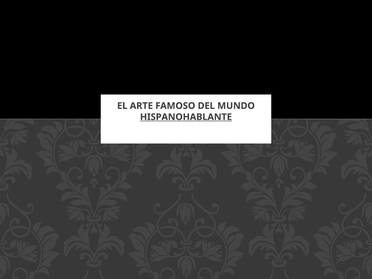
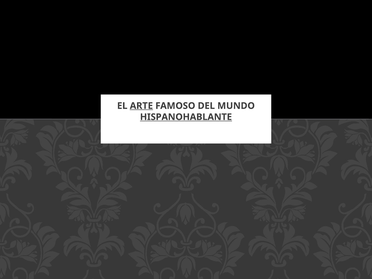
ARTE underline: none -> present (141, 106)
